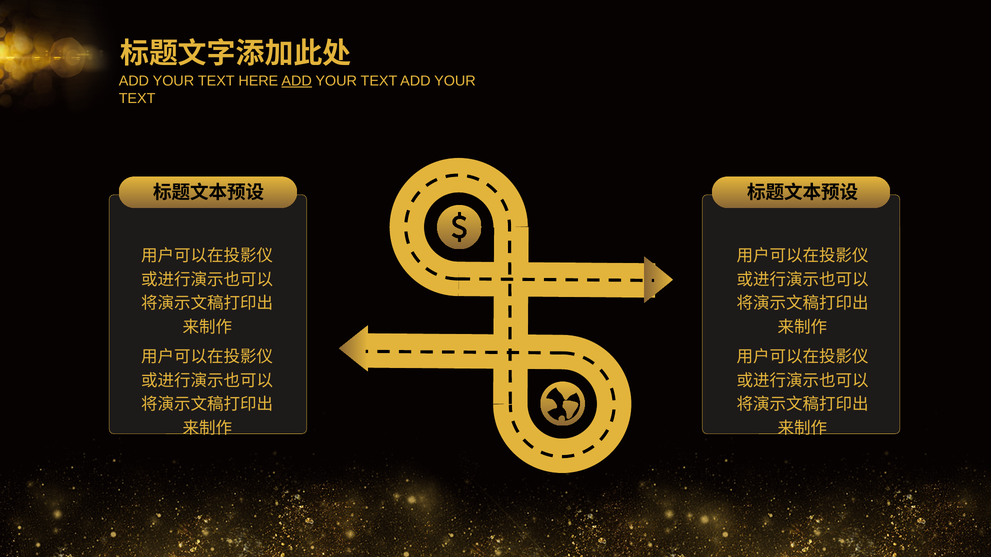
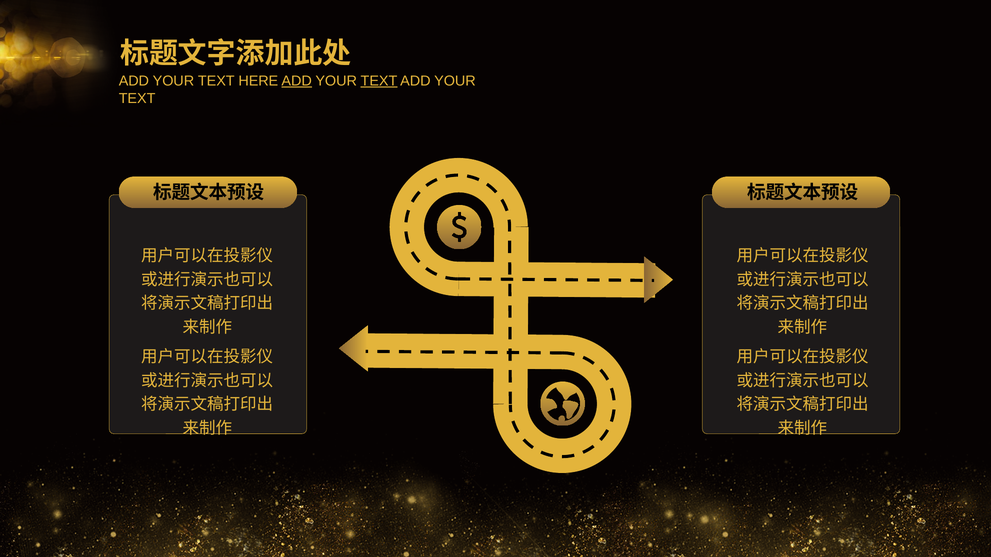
TEXT underline: none -> present (379, 81)
